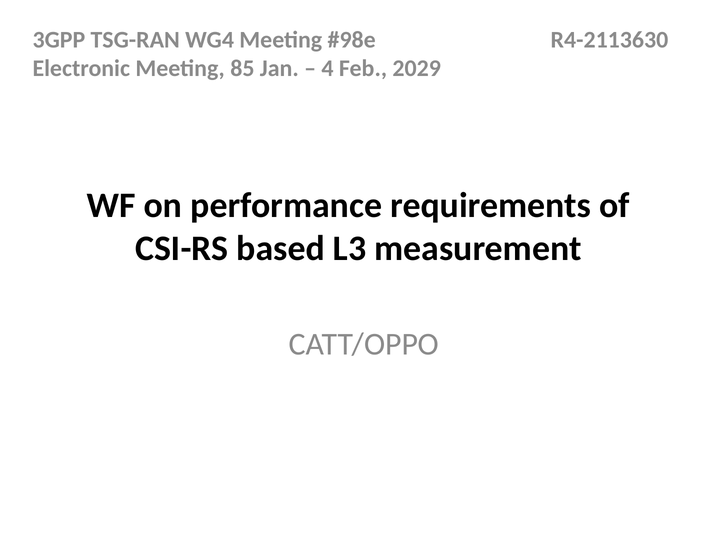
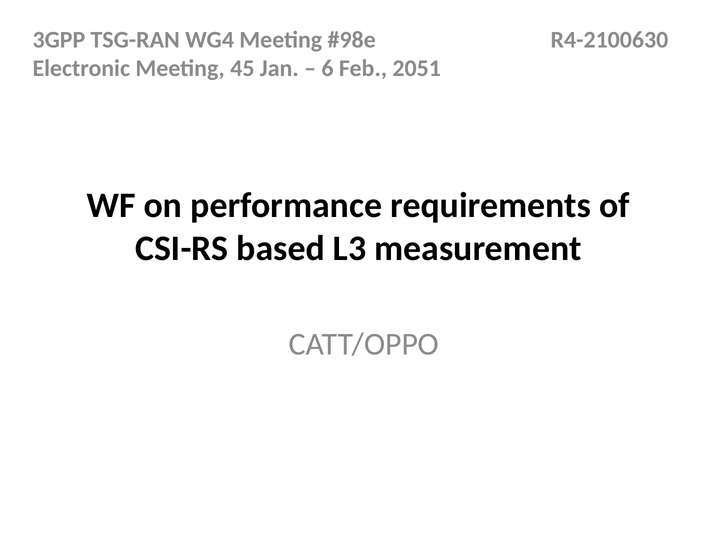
R4-2113630: R4-2113630 -> R4-2100630 (609, 40)
85: 85 -> 45 (242, 69)
4: 4 -> 6 (328, 69)
2029: 2029 -> 2051 (417, 69)
